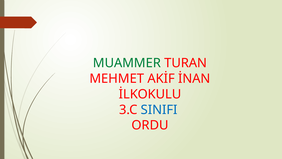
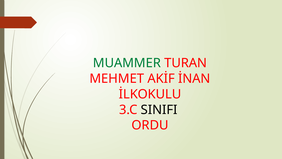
SINIFI colour: blue -> black (159, 109)
